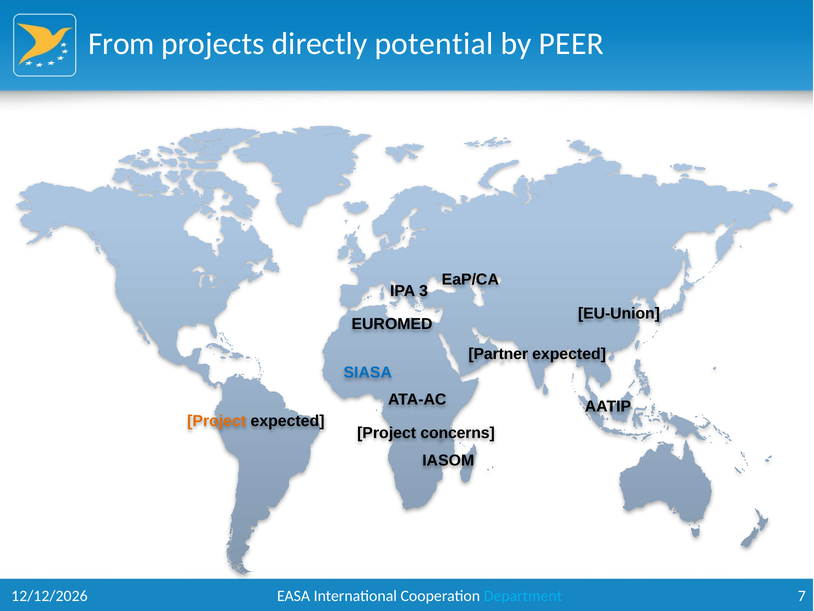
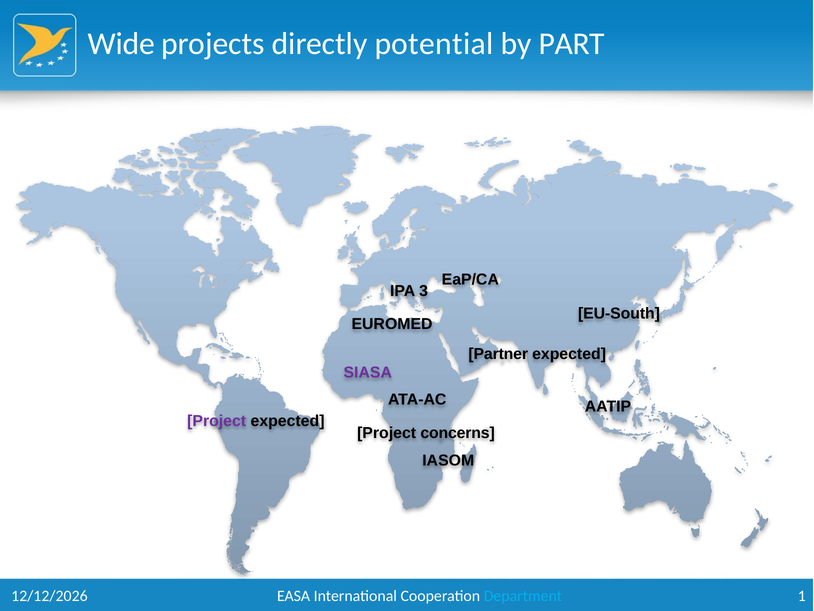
From: From -> Wide (121, 44)
PEER: PEER -> PART (572, 44)
EU-Union: EU-Union -> EU-South (619, 313)
SIASA colour: blue -> purple (368, 372)
Project colour: orange -> purple (217, 420)
7: 7 -> 1 (802, 596)
